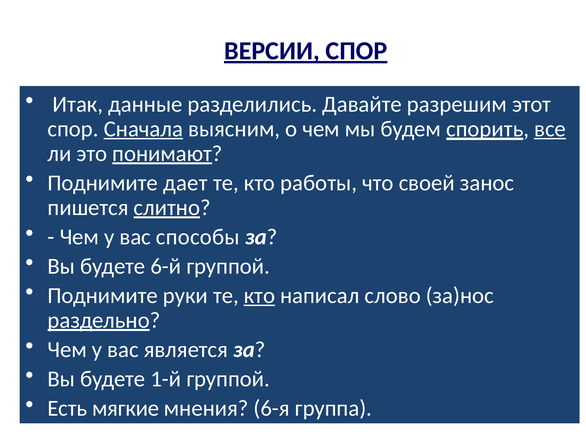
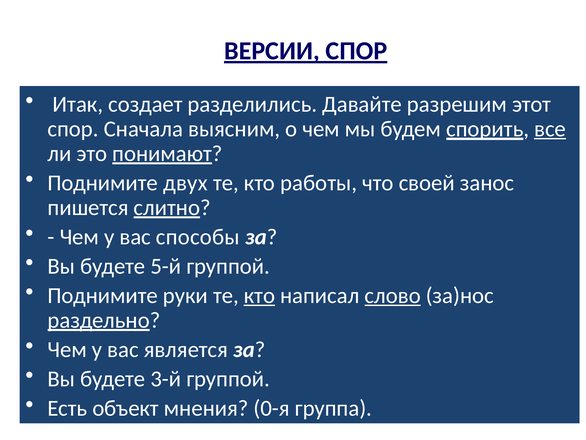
данные: данные -> создает (145, 104)
Сначала underline: present -> none (143, 129)
дает: дает -> двух (185, 183)
6-й: 6-й -> 5-й (166, 266)
слово underline: none -> present (393, 295)
1-й: 1-й -> 3-й (166, 378)
мягкие: мягкие -> объект (126, 408)
6-я: 6-я -> 0-я (272, 408)
